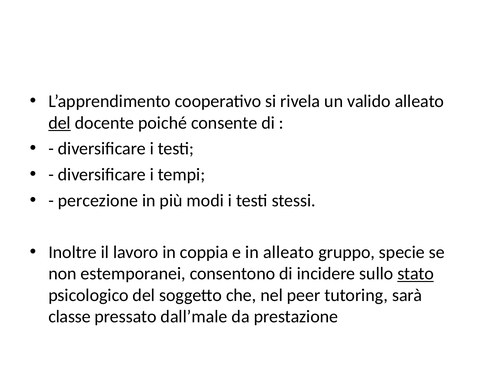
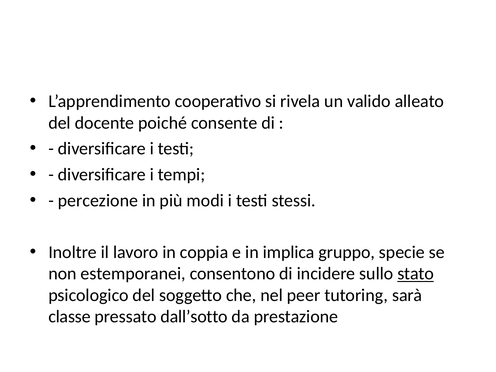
del underline: present -> none (60, 123)
in alleato: alleato -> implica (289, 252)
dall’male: dall’male -> dall’sotto (194, 317)
